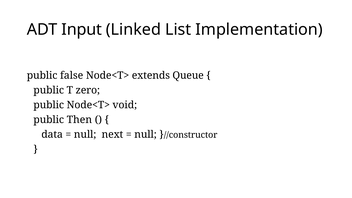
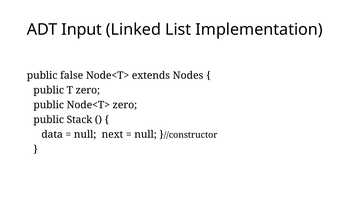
Queue: Queue -> Nodes (188, 76)
Node<T> void: void -> zero (125, 105)
Then: Then -> Stack (79, 120)
